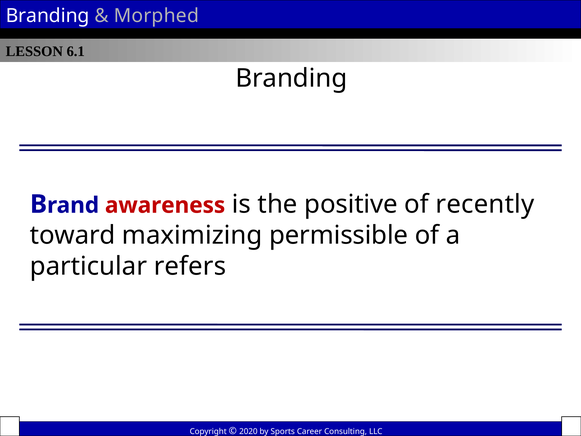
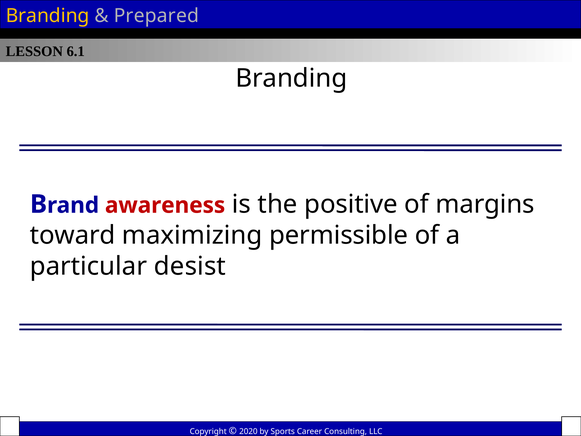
Branding colour: white -> yellow (48, 16)
Morphed: Morphed -> Prepared (156, 16)
recently: recently -> margins (485, 204)
refers: refers -> desist (190, 266)
